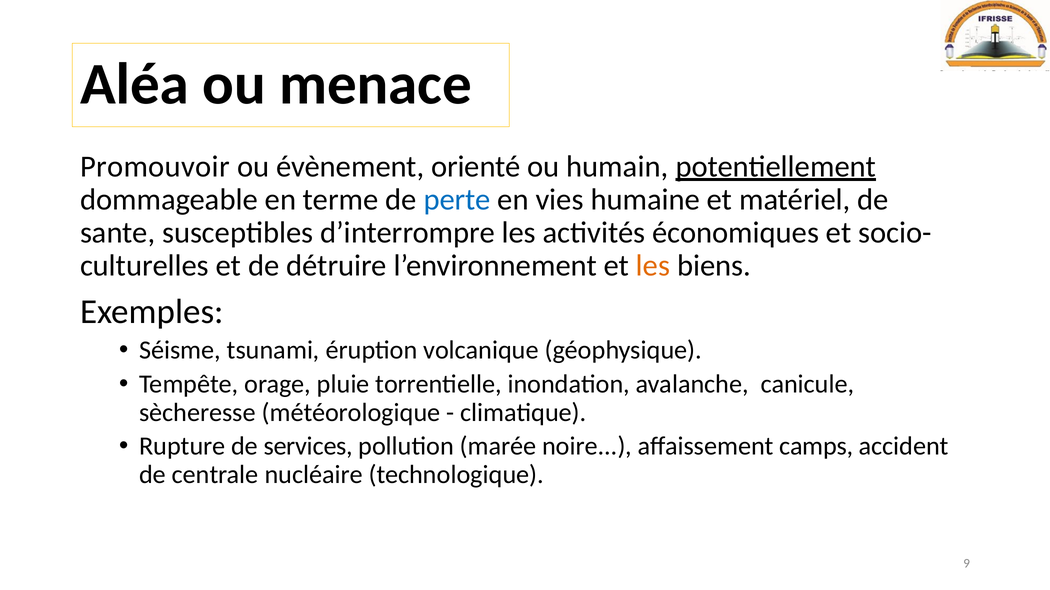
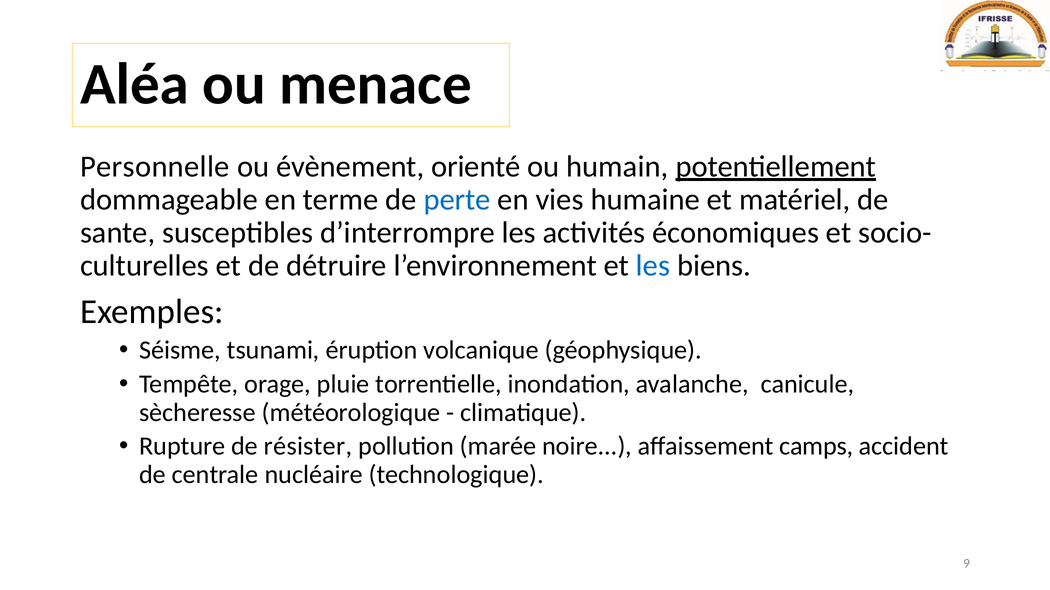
Promouvoir: Promouvoir -> Personnelle (155, 167)
les colour: orange -> blue (653, 266)
services: services -> résister (308, 447)
